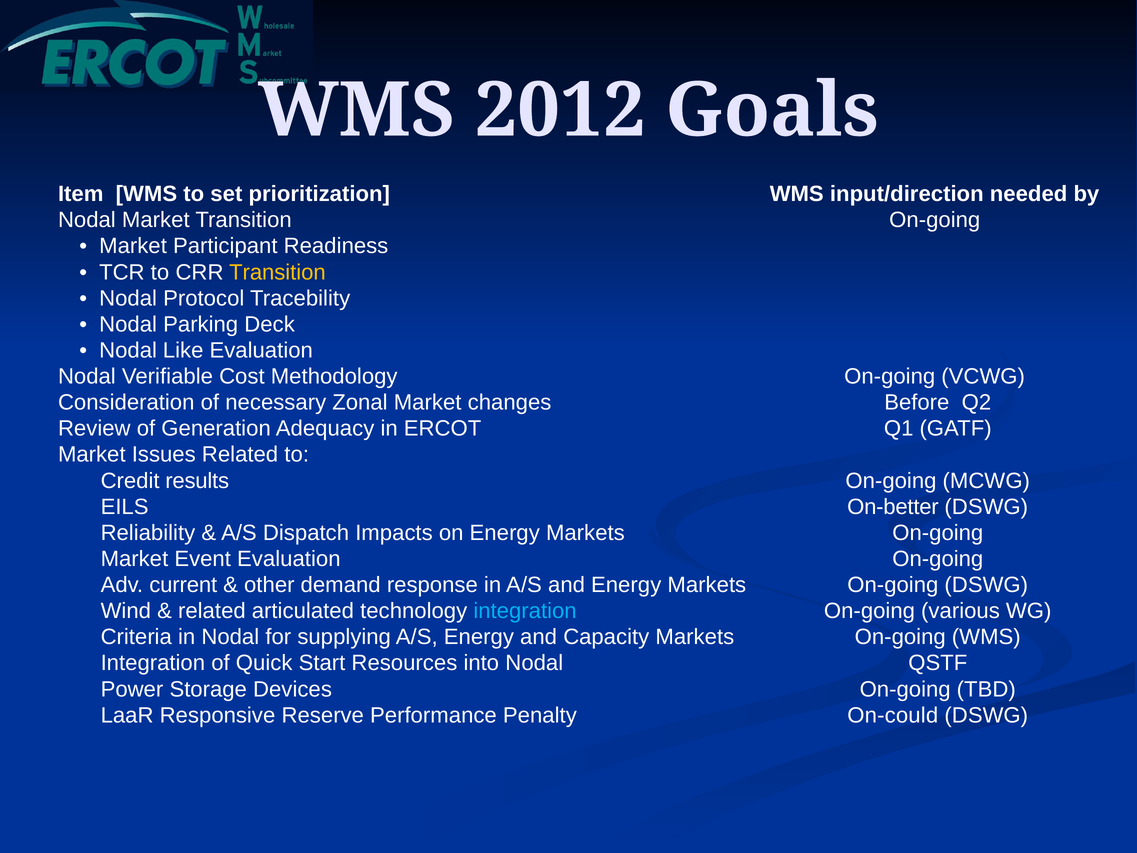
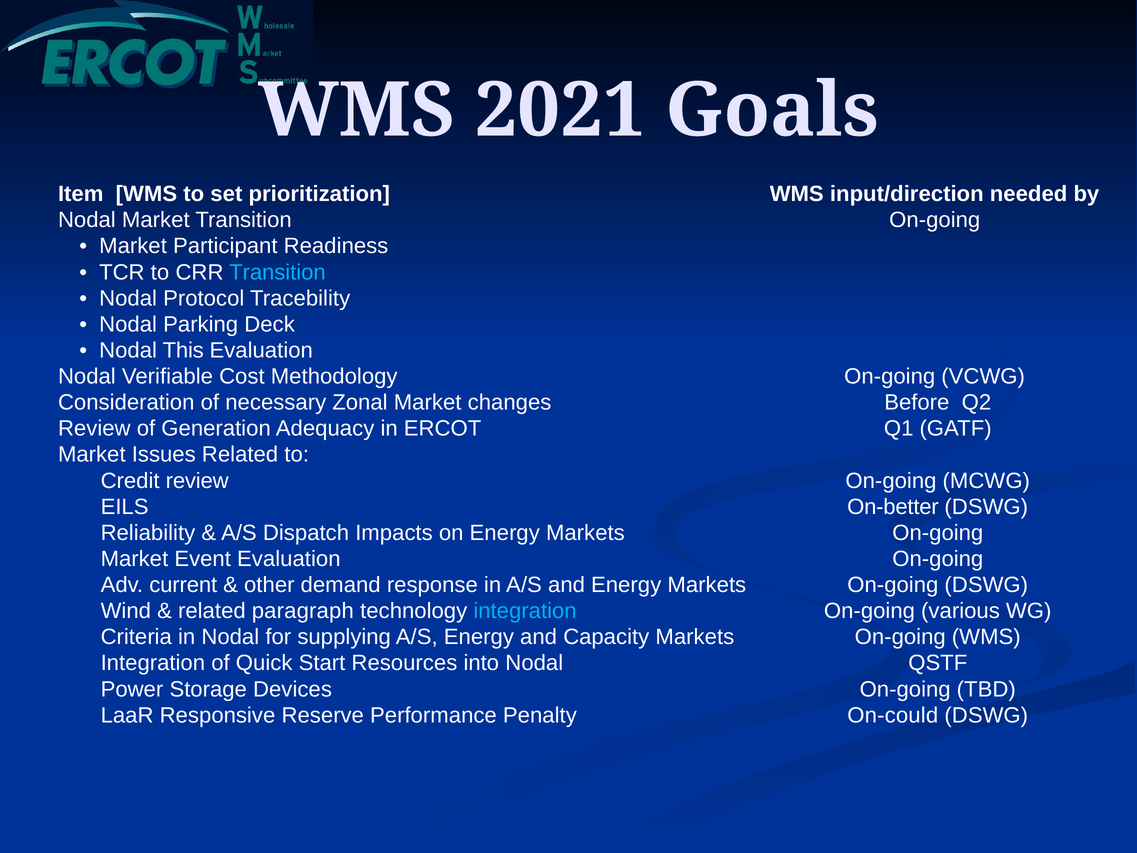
2012: 2012 -> 2021 (560, 110)
Transition colour: yellow -> light blue (277, 272)
Like: Like -> This (183, 350)
Credit results: results -> review (197, 481)
articulated: articulated -> paragraph (303, 611)
